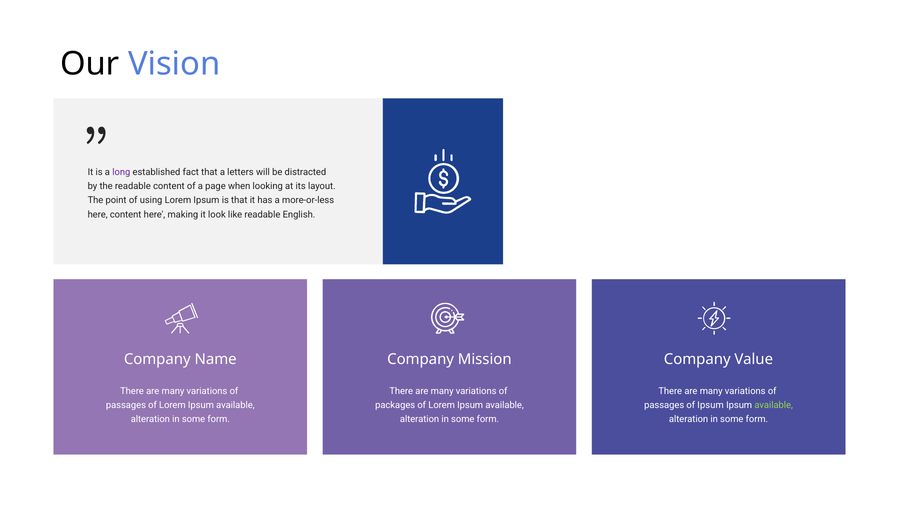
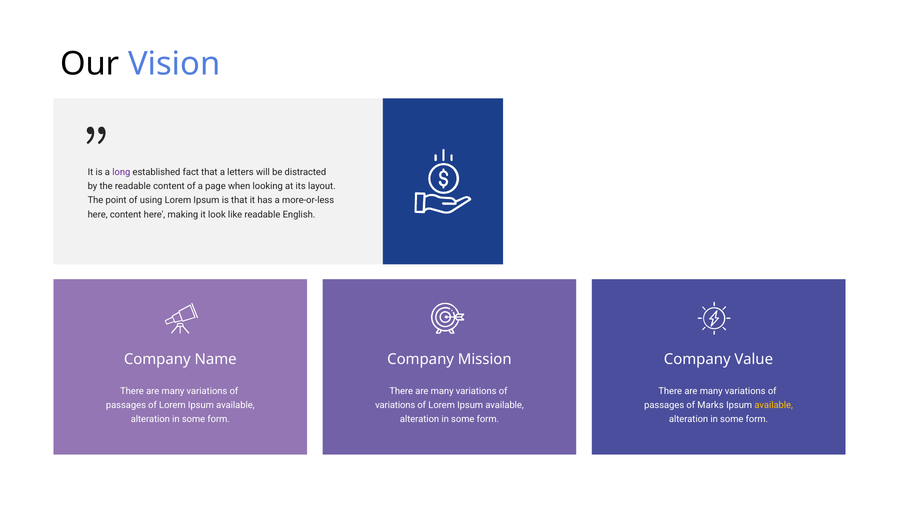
packages: packages -> variations (395, 405)
of Ipsum: Ipsum -> Marks (711, 405)
available colour: light green -> yellow (774, 405)
